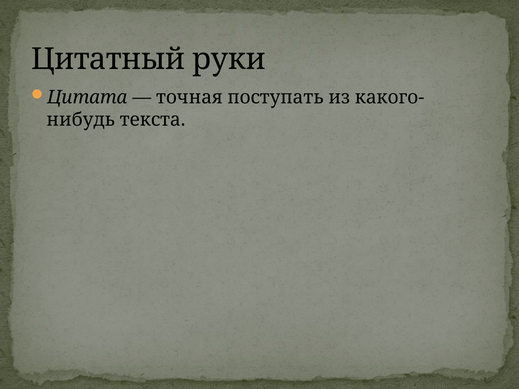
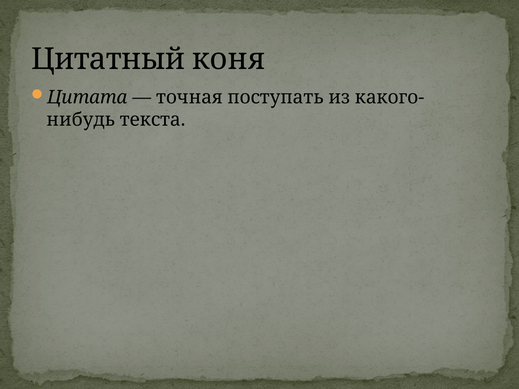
руки: руки -> коня (229, 59)
